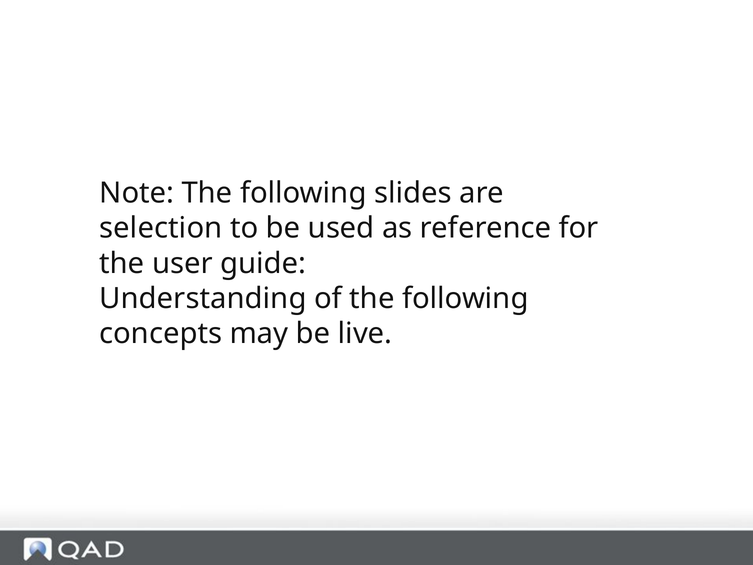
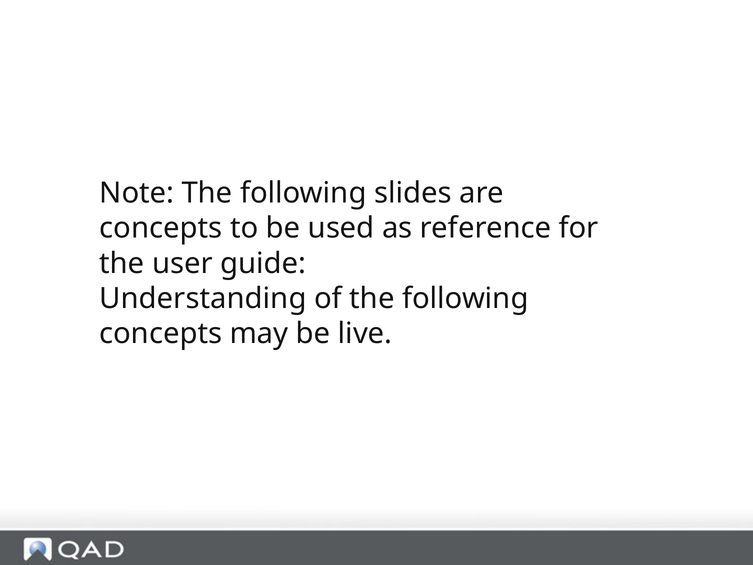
selection: selection -> concepts (161, 228)
